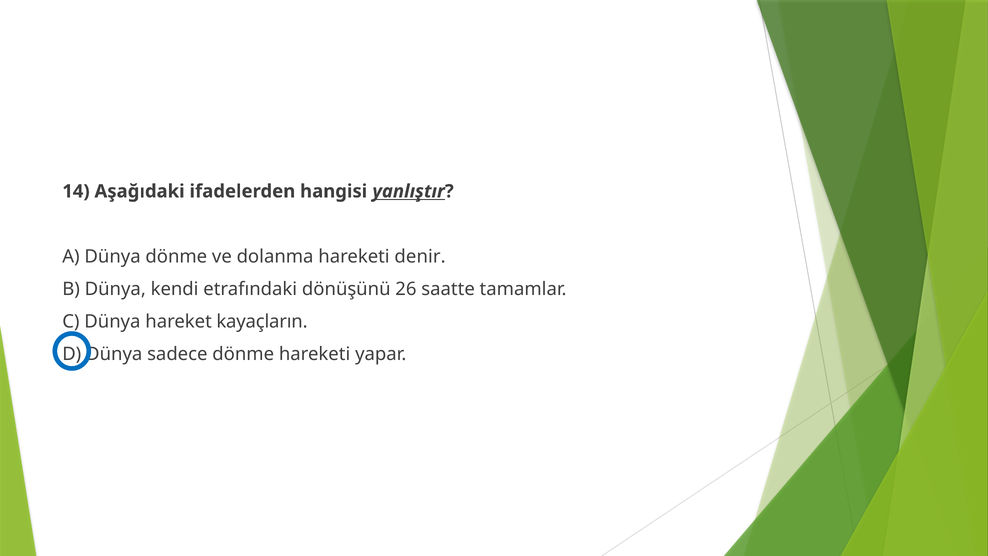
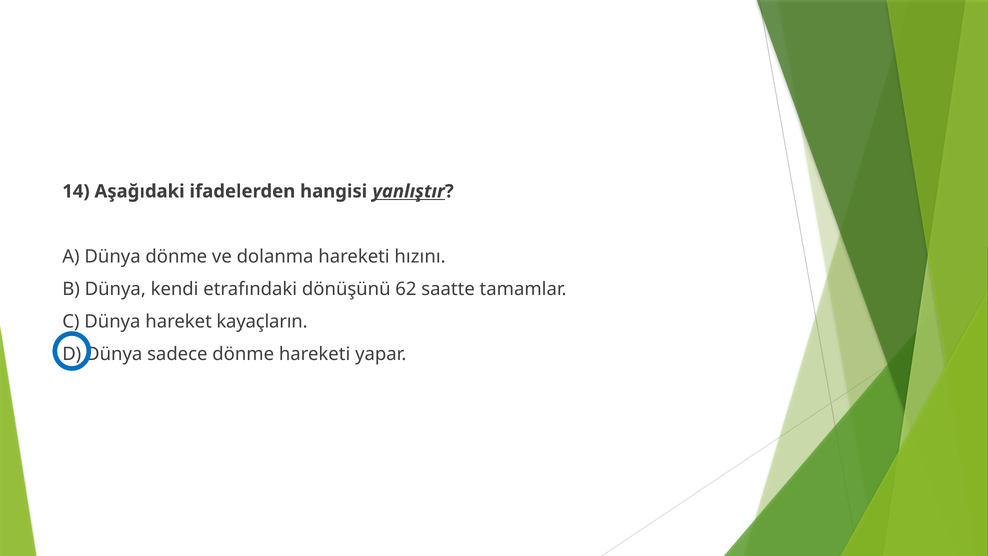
denir: denir -> hızını (420, 256)
26: 26 -> 62 (406, 289)
